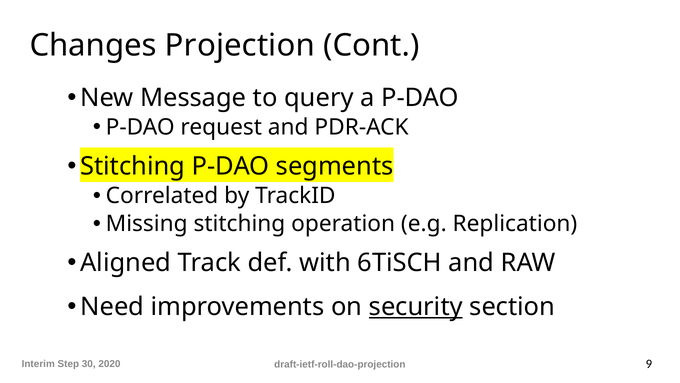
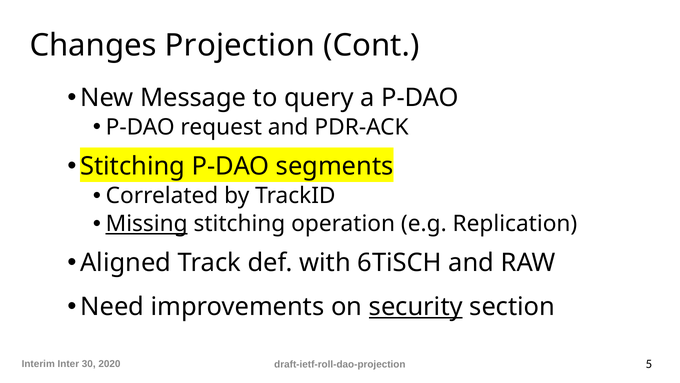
Missing underline: none -> present (147, 224)
Step: Step -> Inter (68, 363)
9: 9 -> 5 (649, 364)
